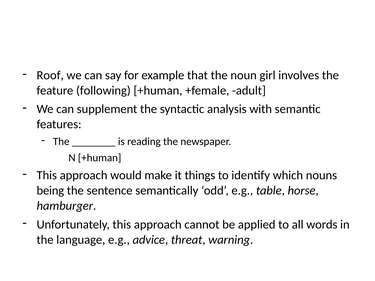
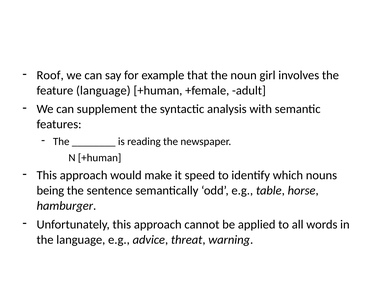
feature following: following -> language (103, 90)
things: things -> speed (200, 176)
